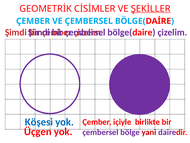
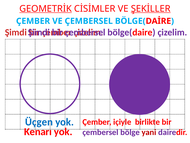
GEOMETRİK underline: none -> present (46, 9)
Köşesi: Köşesi -> Üçgen (39, 122)
Üçgen: Üçgen -> Kenarı (38, 131)
